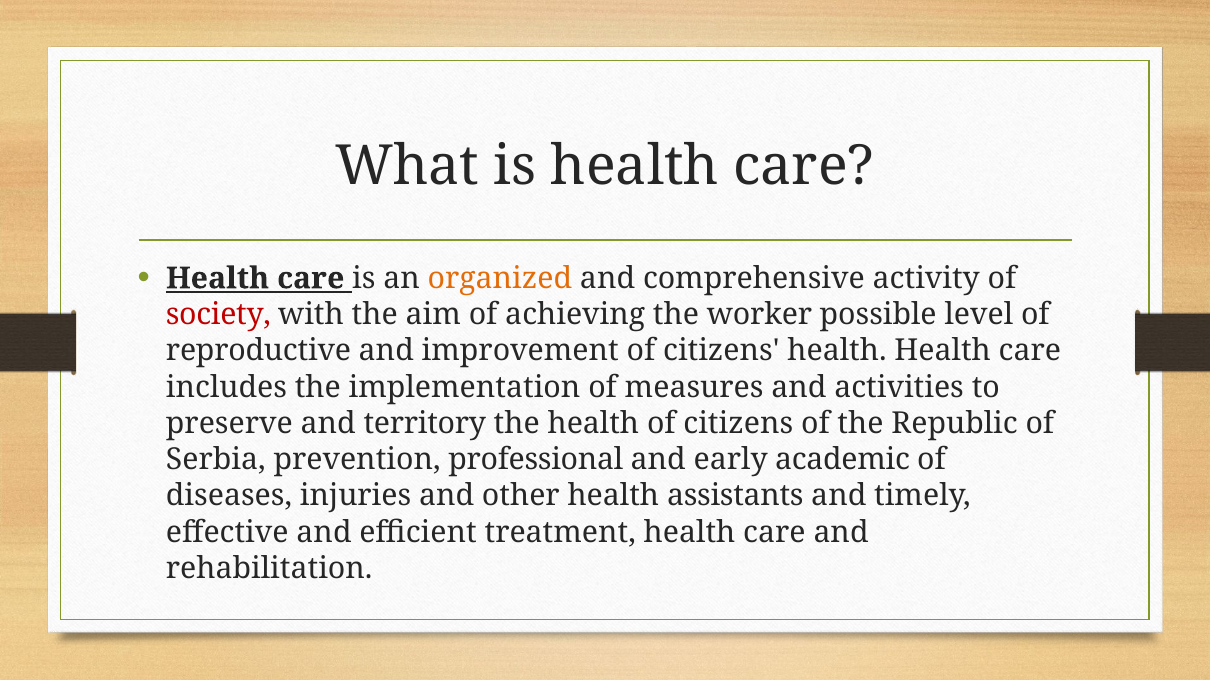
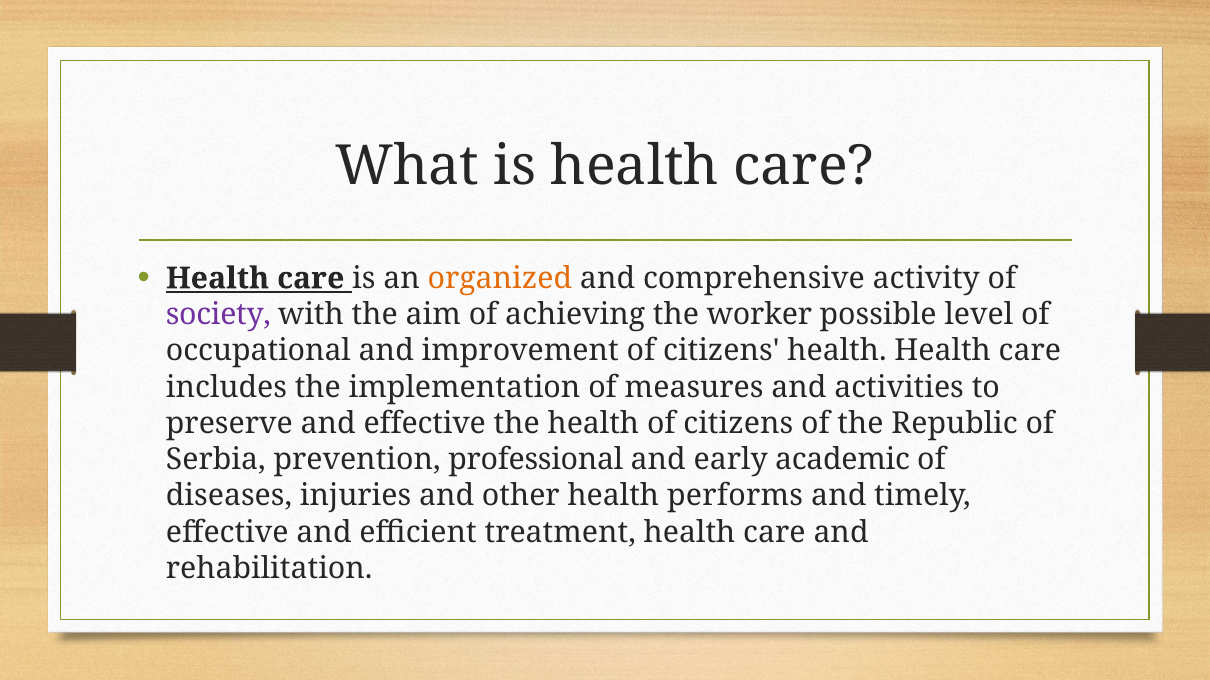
society colour: red -> purple (218, 315)
reproductive: reproductive -> occupational (258, 351)
and territory: territory -> effective (425, 424)
assistants: assistants -> performs (735, 496)
